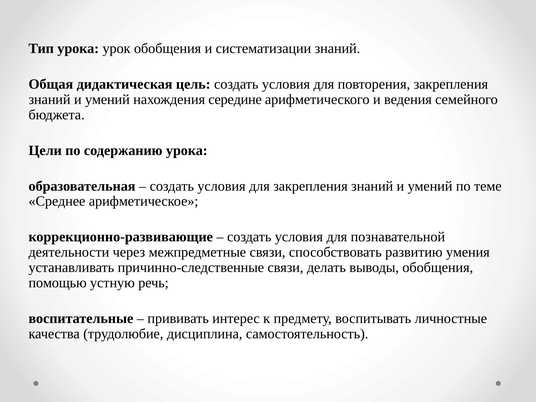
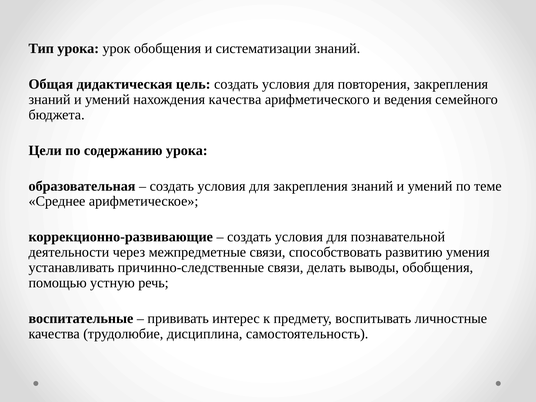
нахождения середине: середине -> качества (235, 99)
